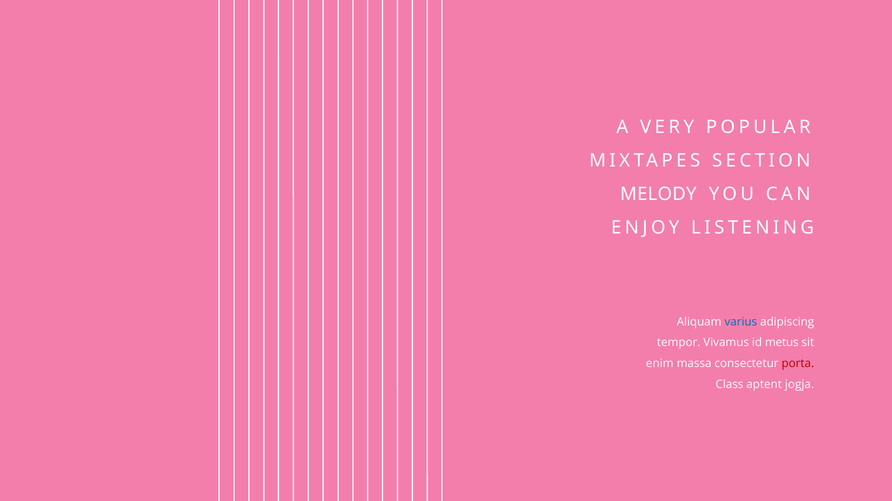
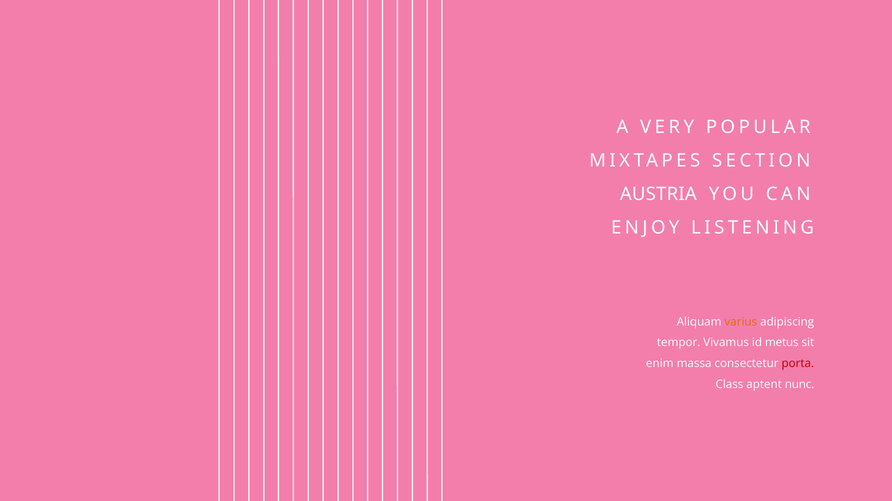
MELODY: MELODY -> AUSTRIA (658, 194)
varius colour: blue -> orange (741, 322)
jogja: jogja -> nunc (800, 385)
